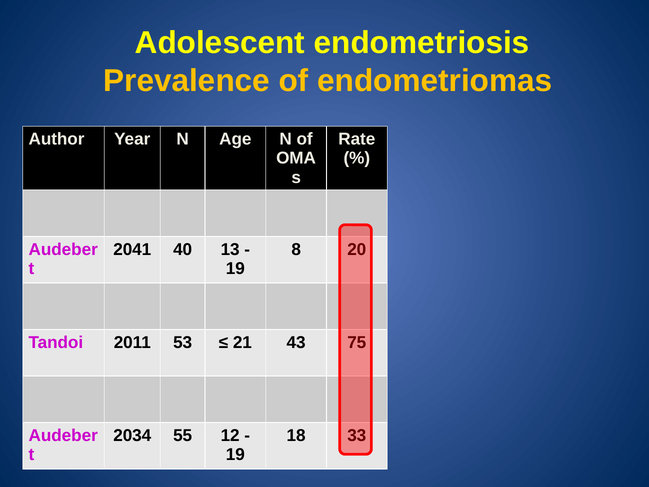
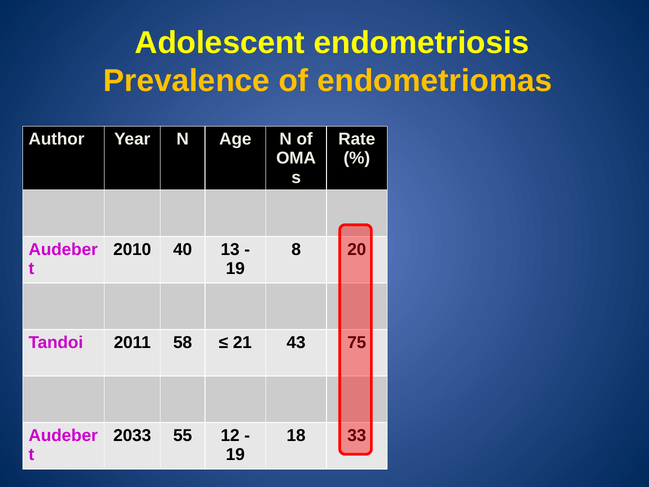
2041: 2041 -> 2010 (132, 249)
53: 53 -> 58 (183, 342)
2034: 2034 -> 2033 (132, 435)
